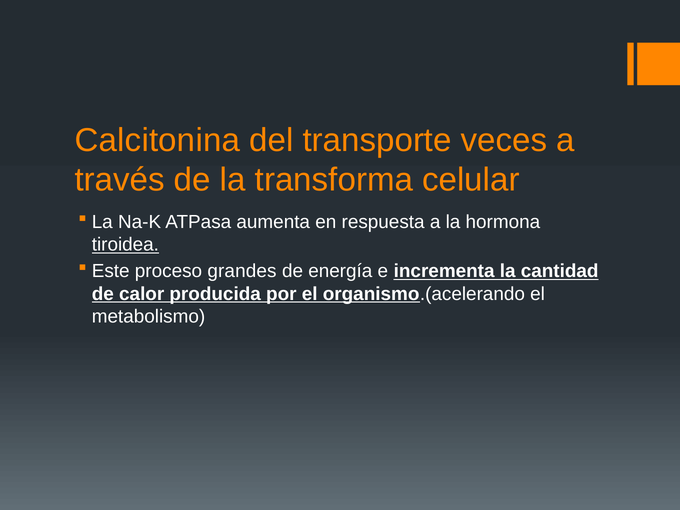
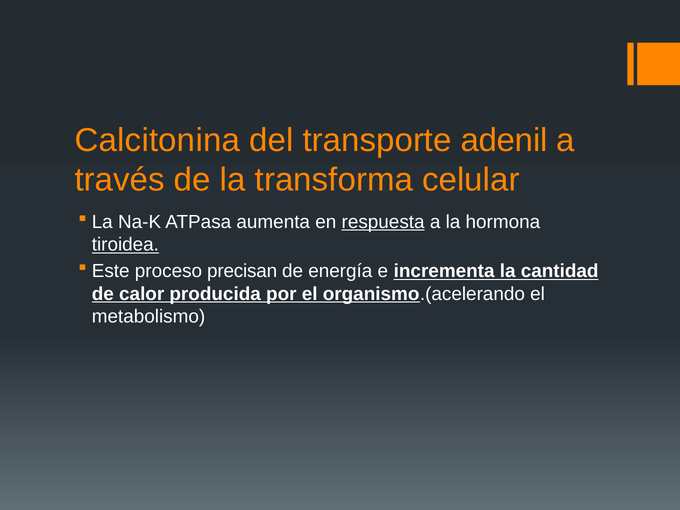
veces: veces -> adenil (504, 140)
respuesta underline: none -> present (383, 222)
grandes: grandes -> precisan (242, 271)
